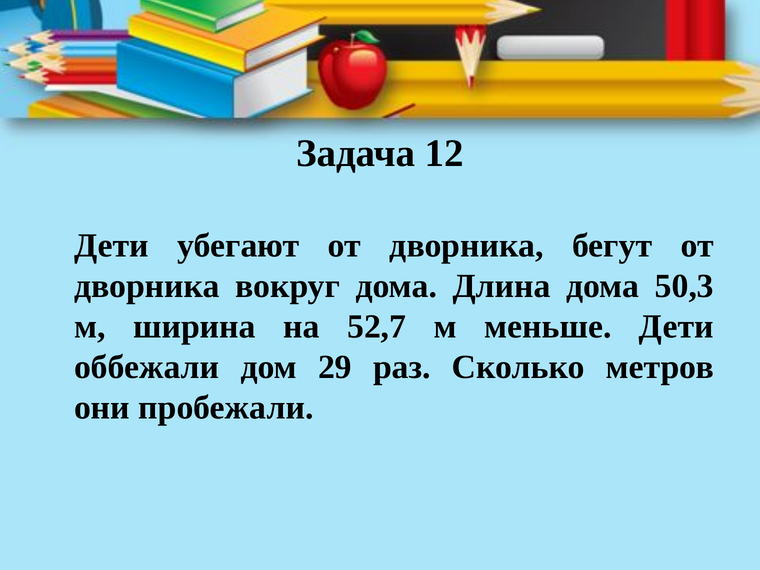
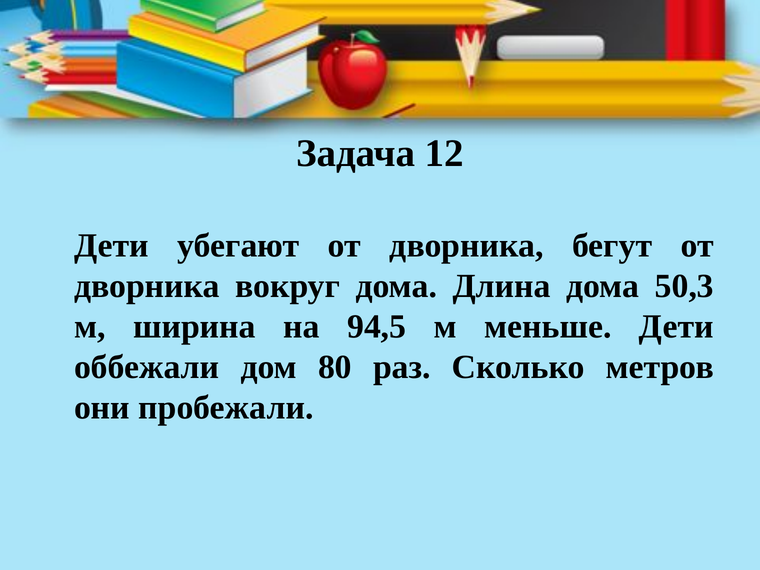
52,7: 52,7 -> 94,5 (377, 327)
29: 29 -> 80 (335, 367)
